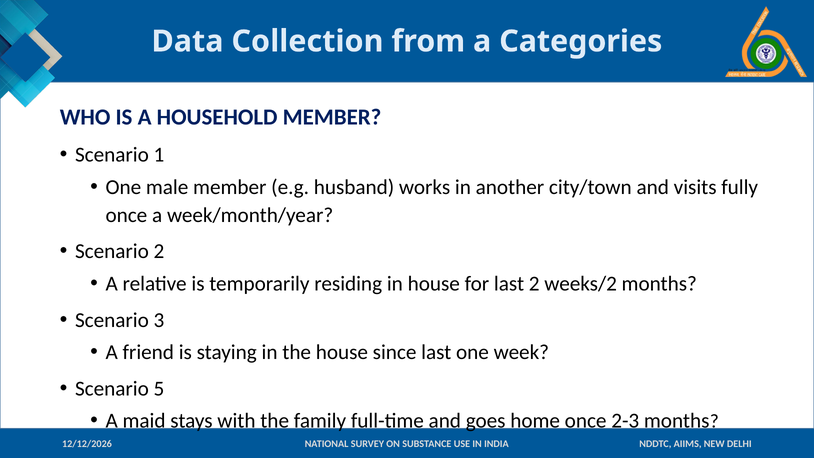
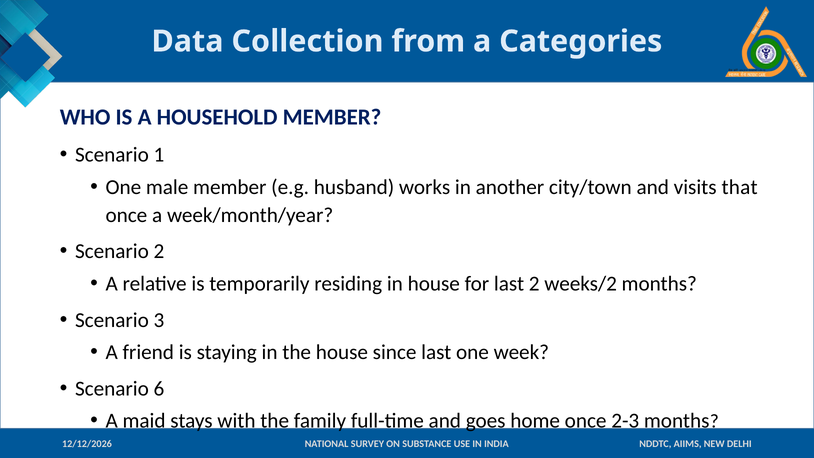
fully: fully -> that (740, 187)
5: 5 -> 6 (159, 389)
